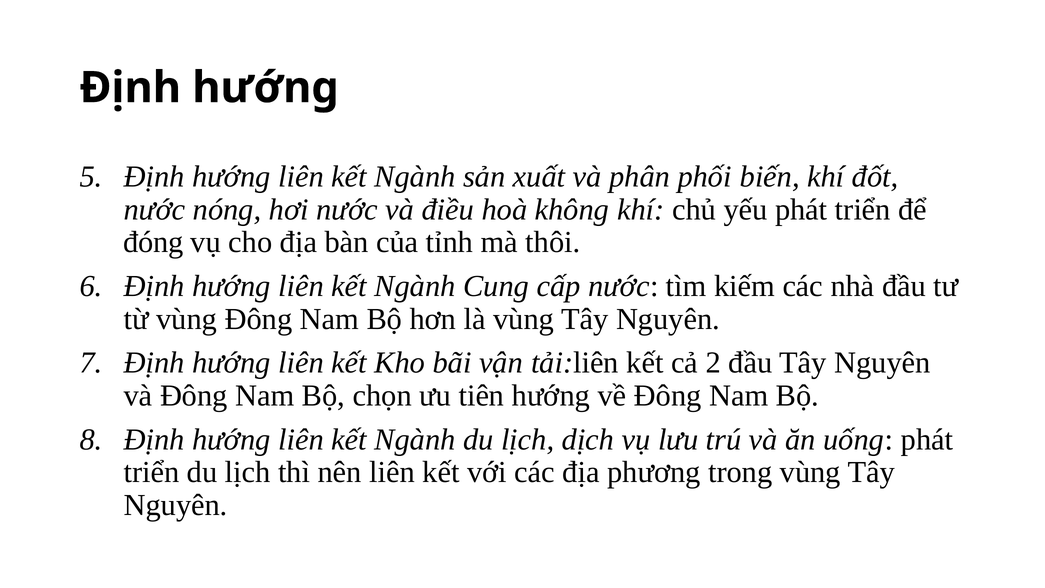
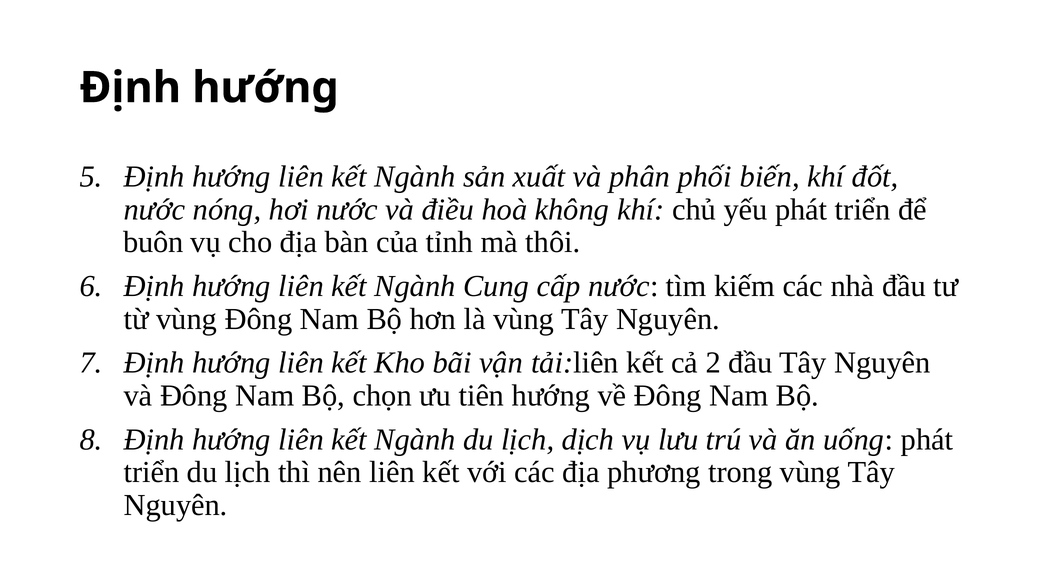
đóng: đóng -> buôn (153, 242)
